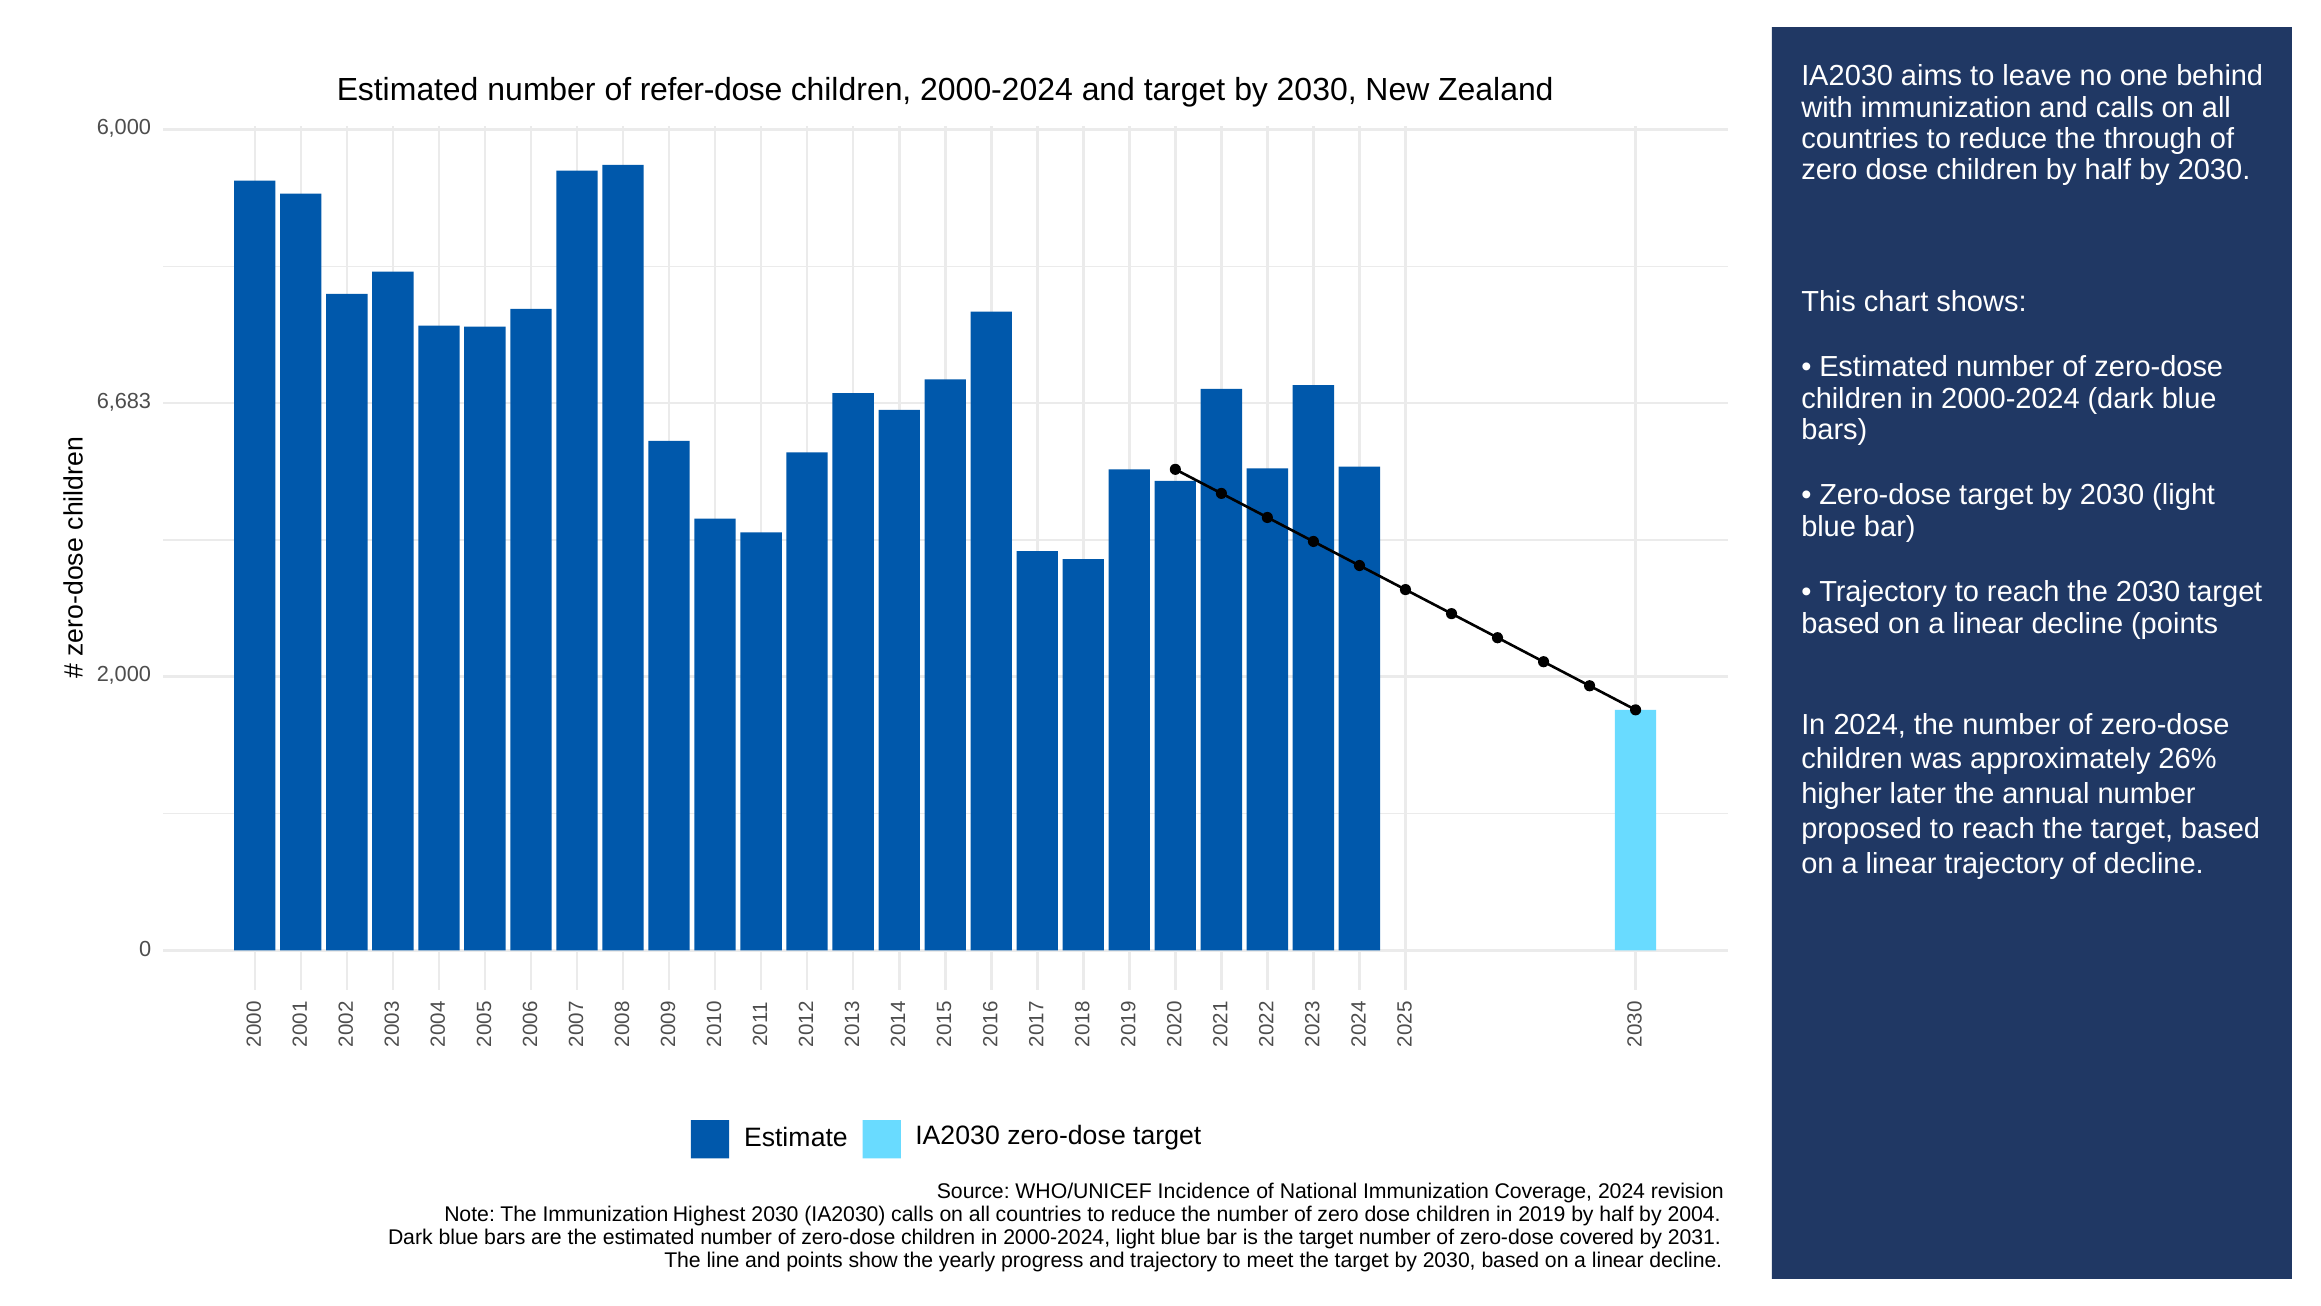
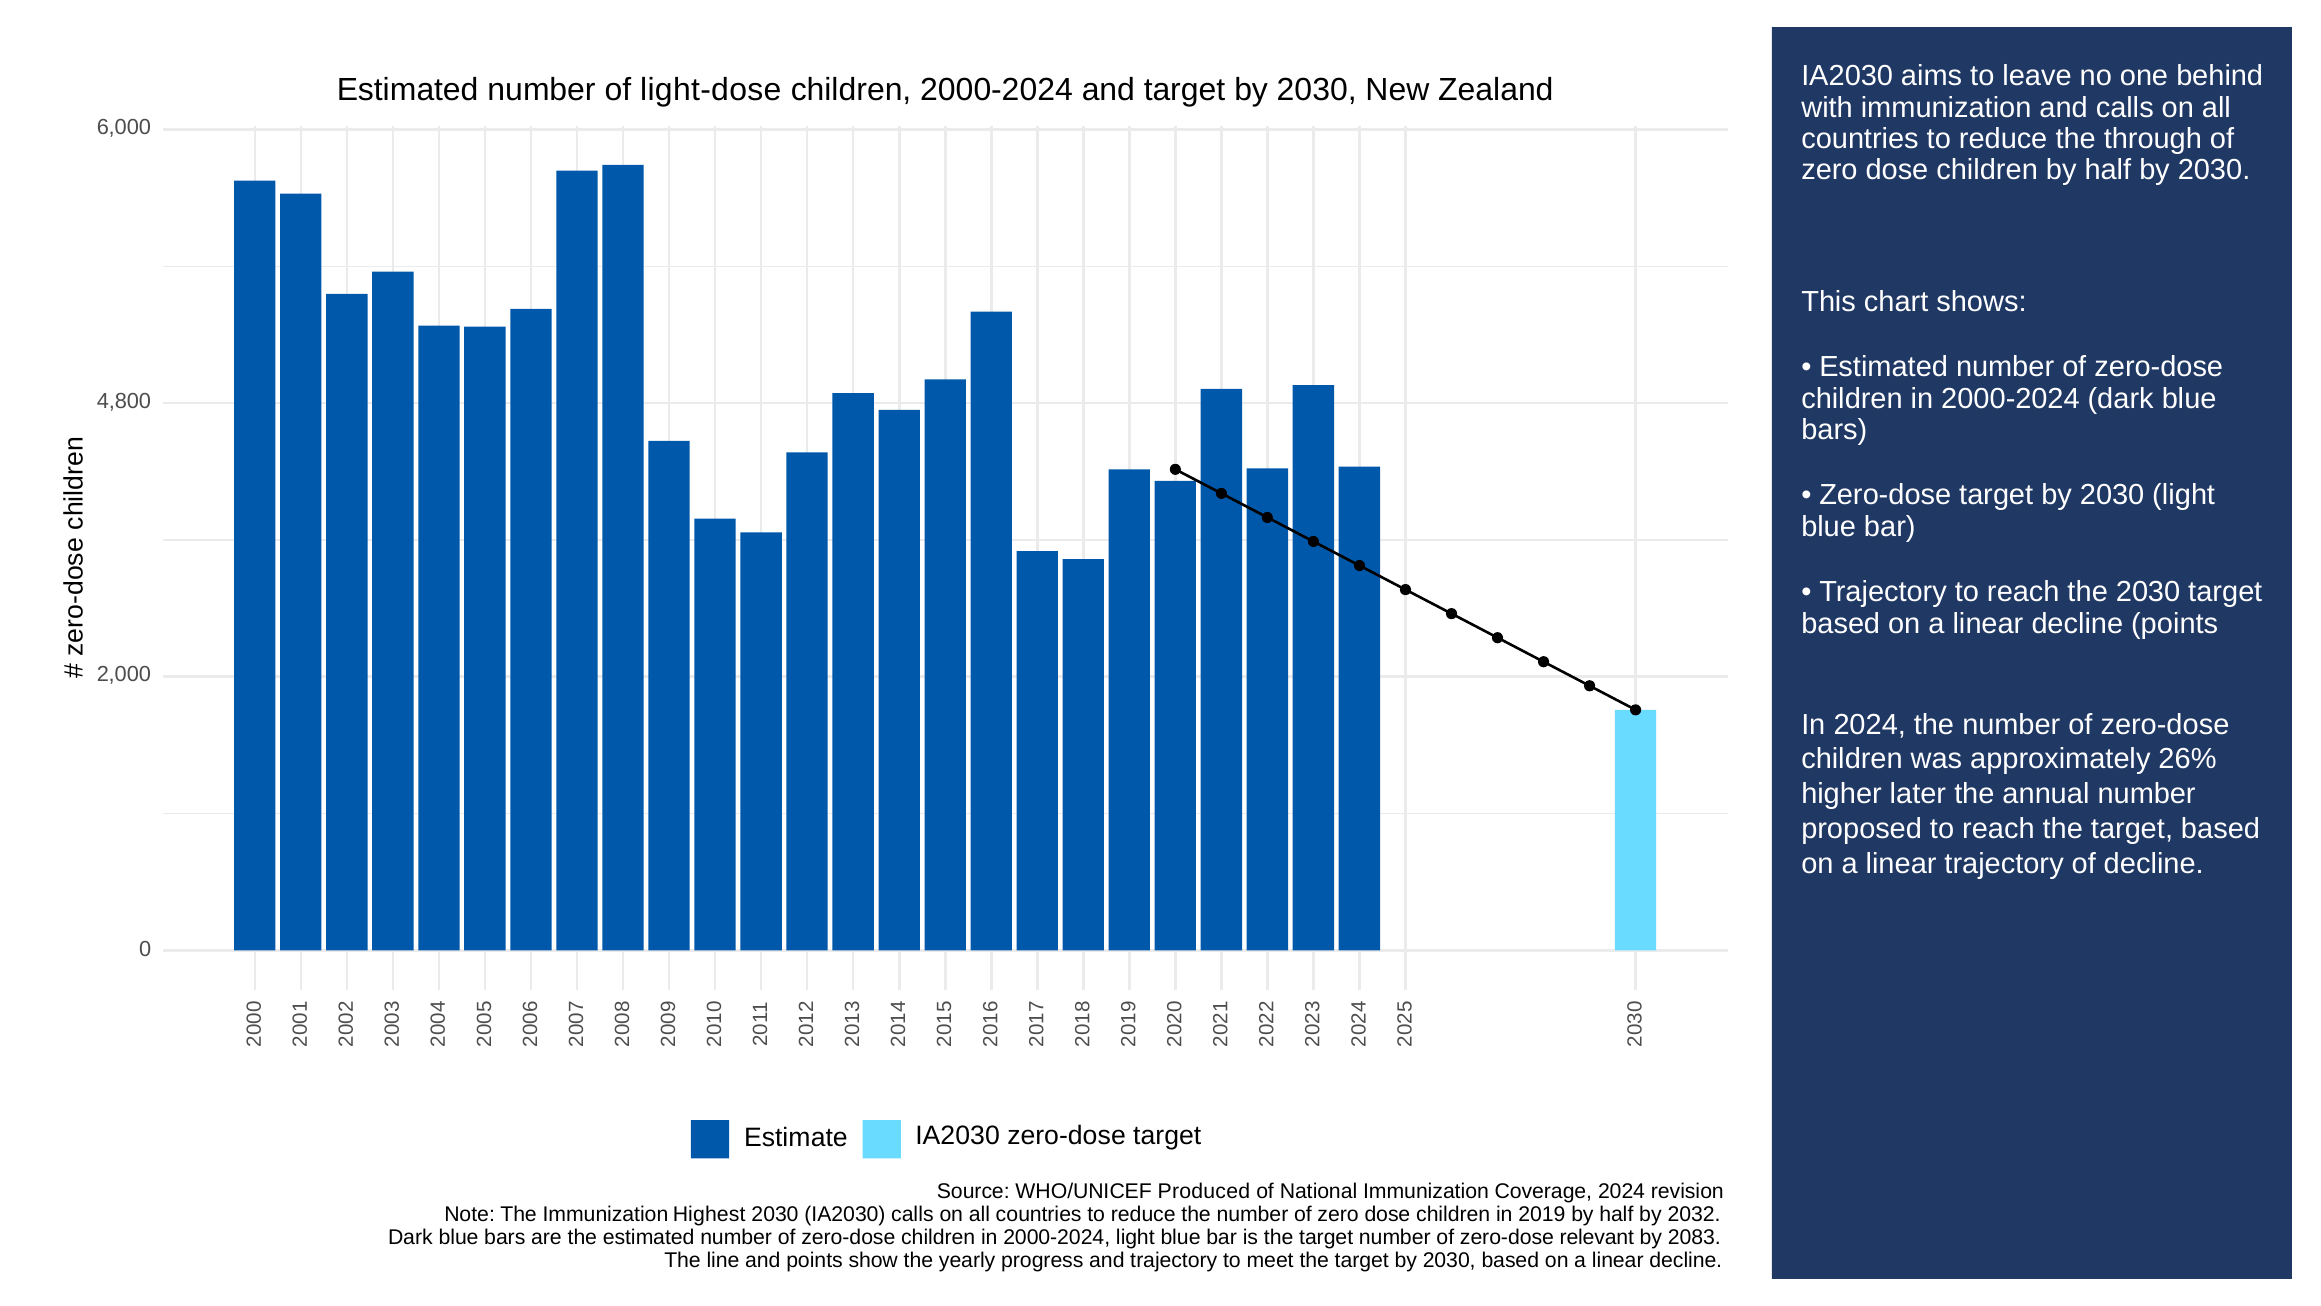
refer-dose: refer-dose -> light-dose (711, 90)
6,683: 6,683 -> 4,800 (124, 401)
Incidence: Incidence -> Produced (1204, 1191)
2004: 2004 -> 2032 (1694, 1214)
covered: covered -> relevant (1597, 1237)
2031: 2031 -> 2083 (1694, 1237)
